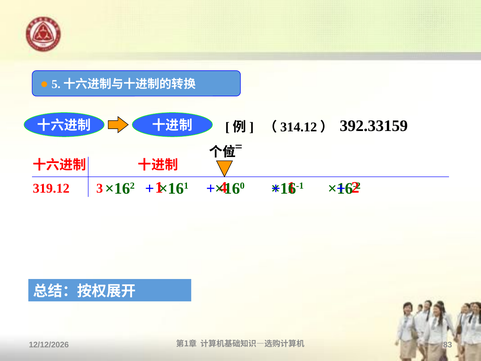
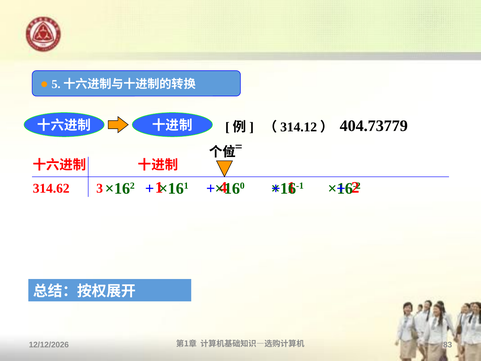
392.33159: 392.33159 -> 404.73779 (374, 126)
319.12: 319.12 -> 314.62 (51, 188)
